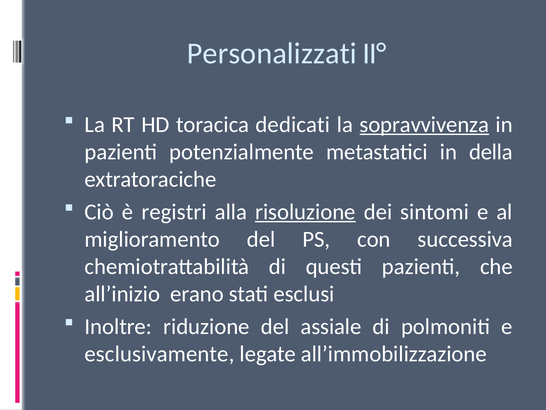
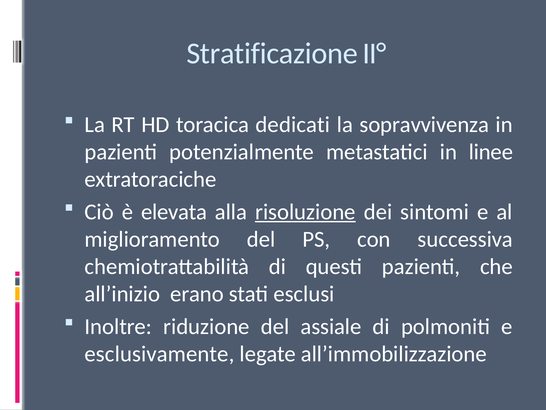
Personalizzati: Personalizzati -> Stratificazione (272, 54)
sopravvivenza underline: present -> none (424, 124)
della: della -> linee (491, 152)
registri: registri -> elevata (174, 212)
